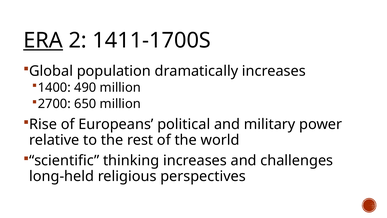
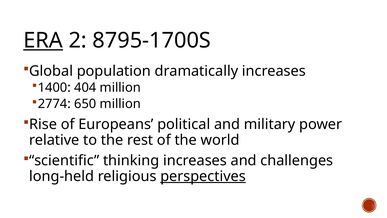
1411-1700S: 1411-1700S -> 8795-1700S (152, 40)
490: 490 -> 404 (85, 87)
2700: 2700 -> 2774 (54, 104)
perspectives underline: none -> present (203, 176)
